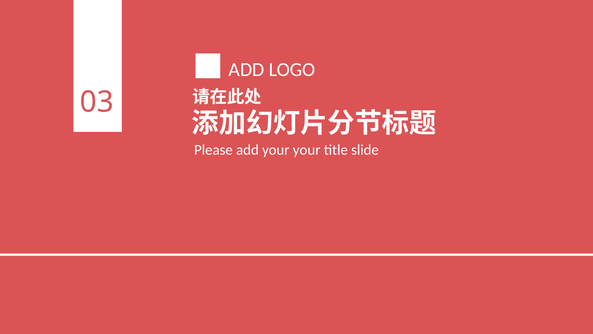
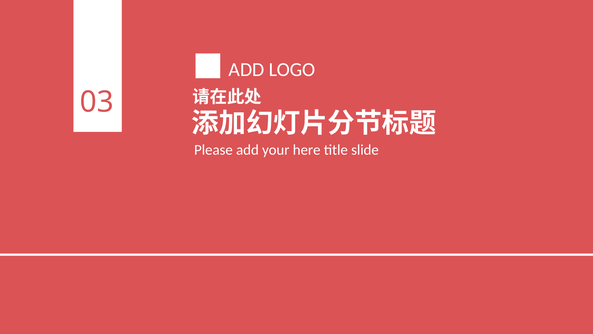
your your: your -> here (307, 150)
